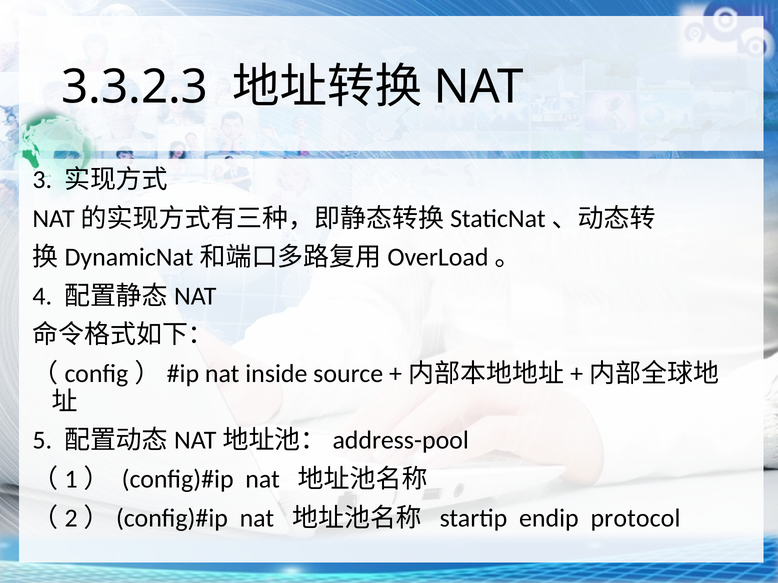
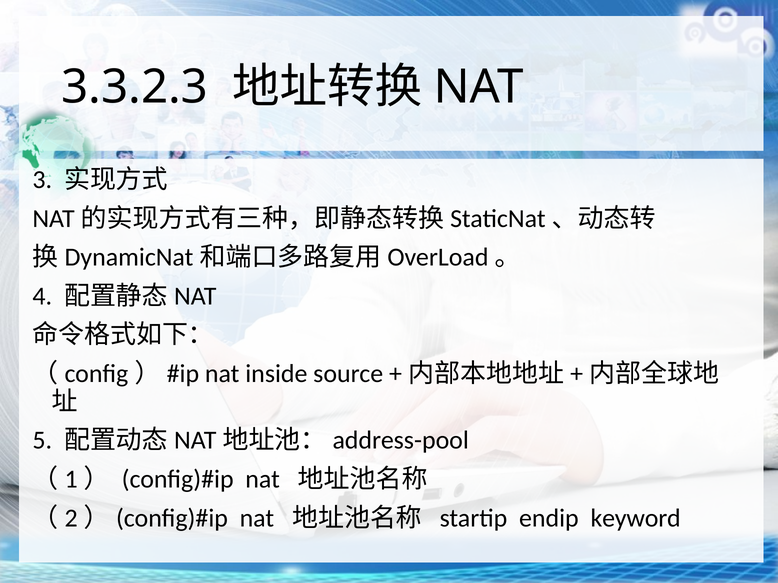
protocol: protocol -> keyword (636, 518)
